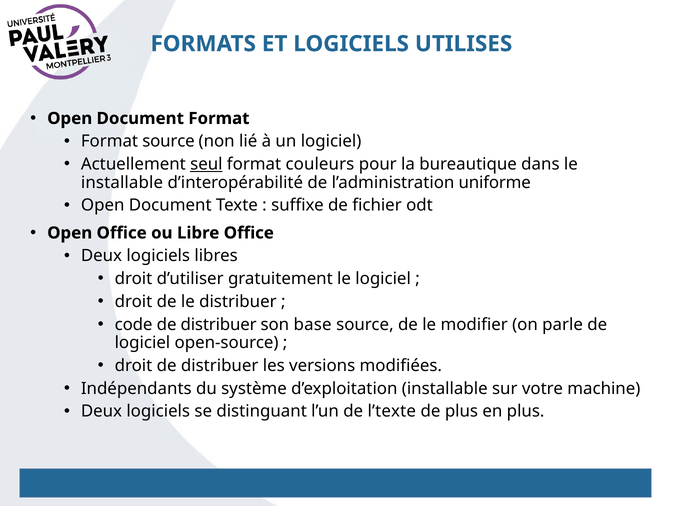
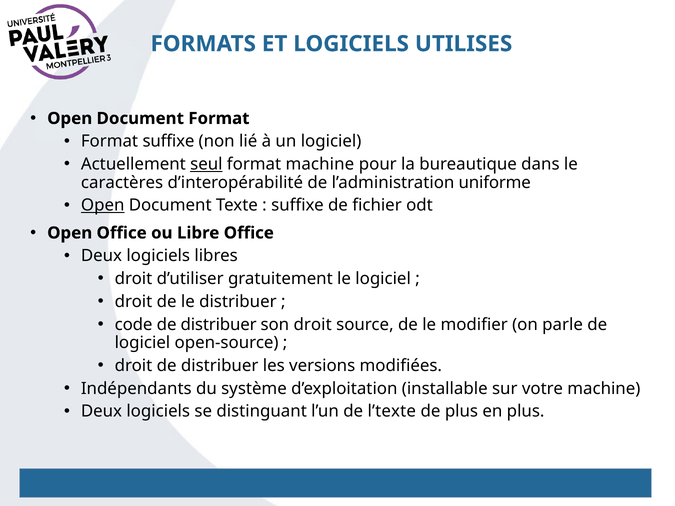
Format source: source -> suffixe (168, 141)
format couleurs: couleurs -> machine (320, 164)
installable: installable -> caractères (122, 183)
Open underline: none -> present (103, 205)
son base: base -> droit (313, 325)
